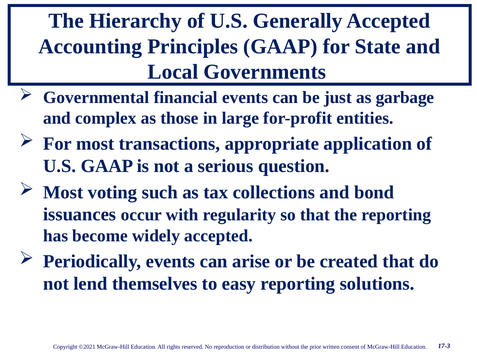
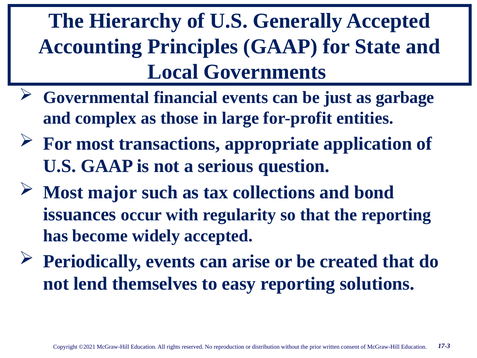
voting: voting -> major (112, 192)
